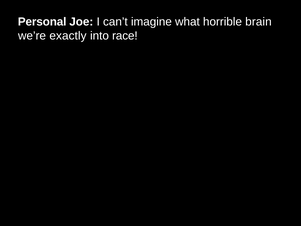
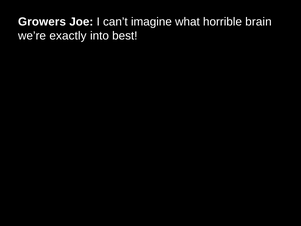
Personal: Personal -> Growers (42, 22)
race: race -> best (125, 36)
